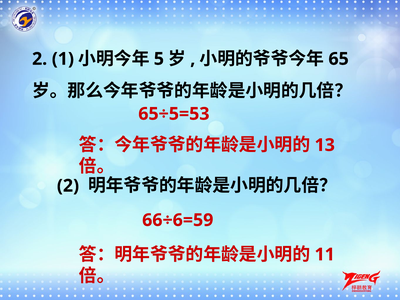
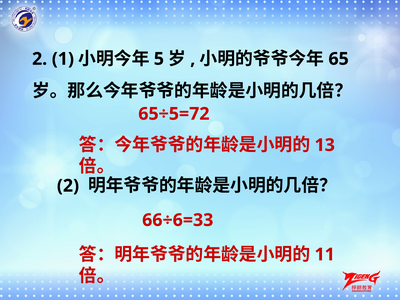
65÷5=53: 65÷5=53 -> 65÷5=72 (174, 114)
66÷6=59: 66÷6=59 -> 66÷6=33 (178, 220)
